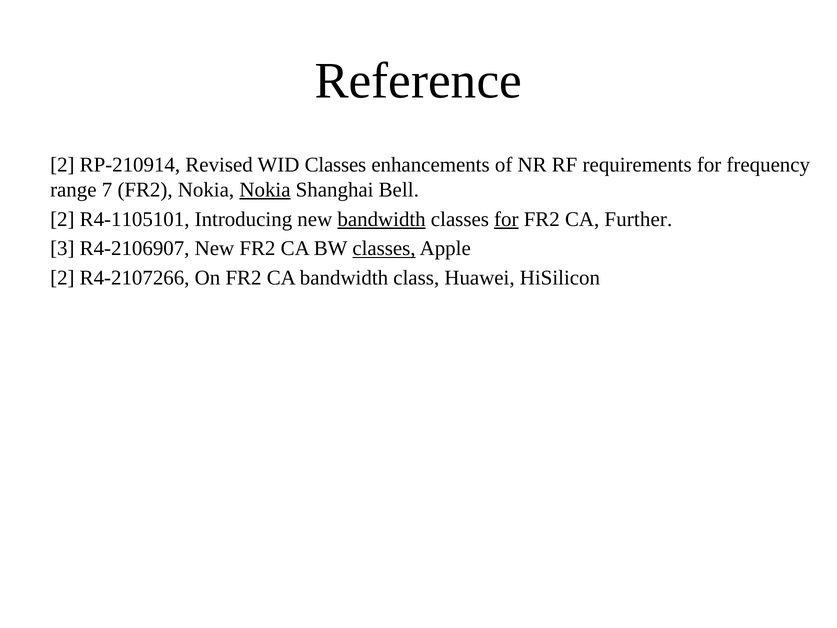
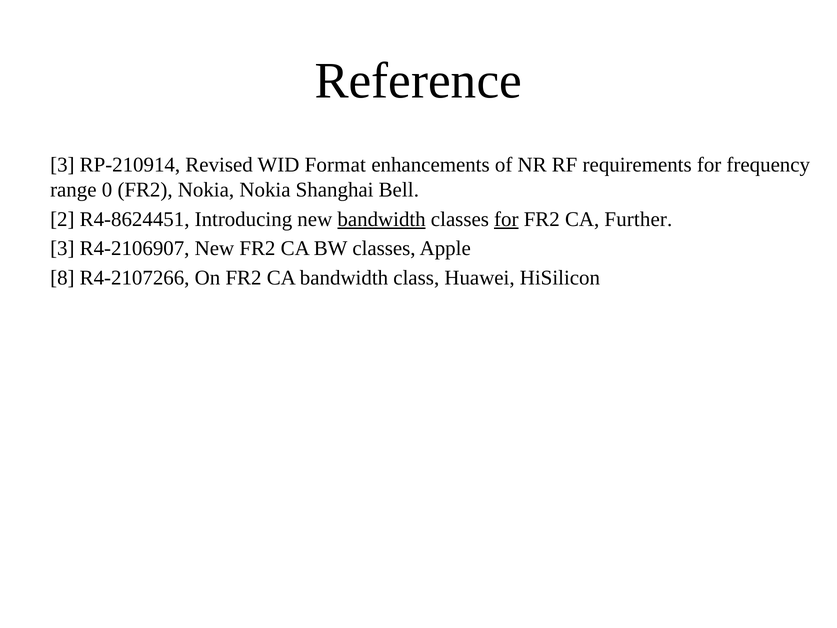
2: 2 -> 3 (62, 165)
WID Classes: Classes -> Format (335, 165)
7: 7 -> 0 (107, 190)
Nokia underline: present -> none (265, 190)
R4-1105101: R4-1105101 -> R4-8624451 (135, 219)
classes underline: present -> none (384, 248)
2: 2 -> 8 (62, 278)
